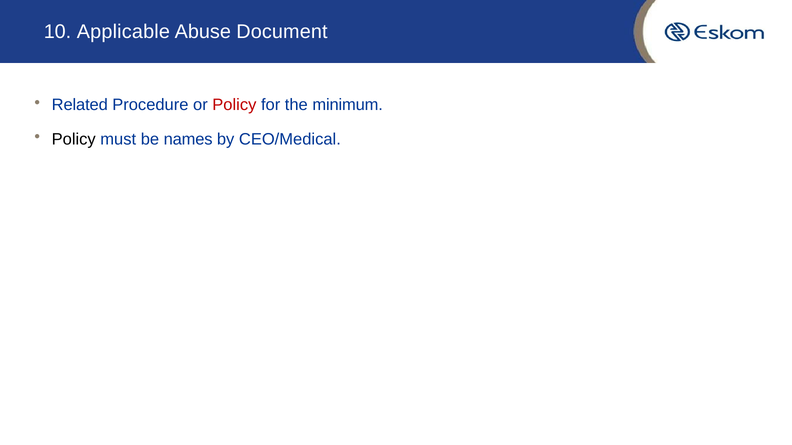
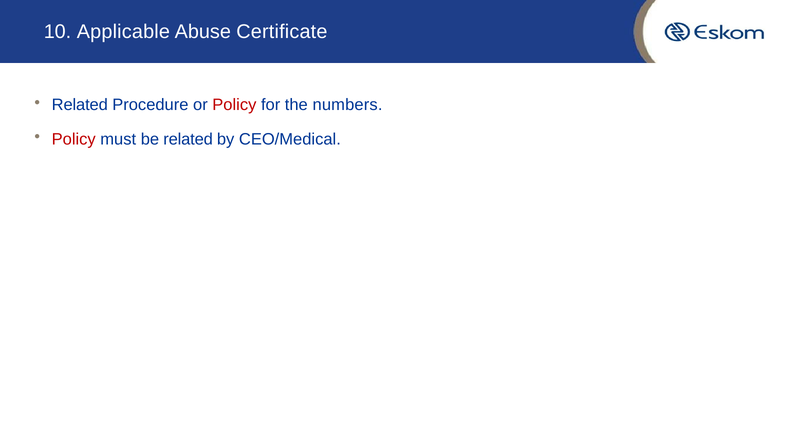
Document: Document -> Certificate (282, 32)
minimum: minimum -> numbers (348, 105)
Policy colour: black -> red (74, 139)
be names: names -> related (188, 139)
